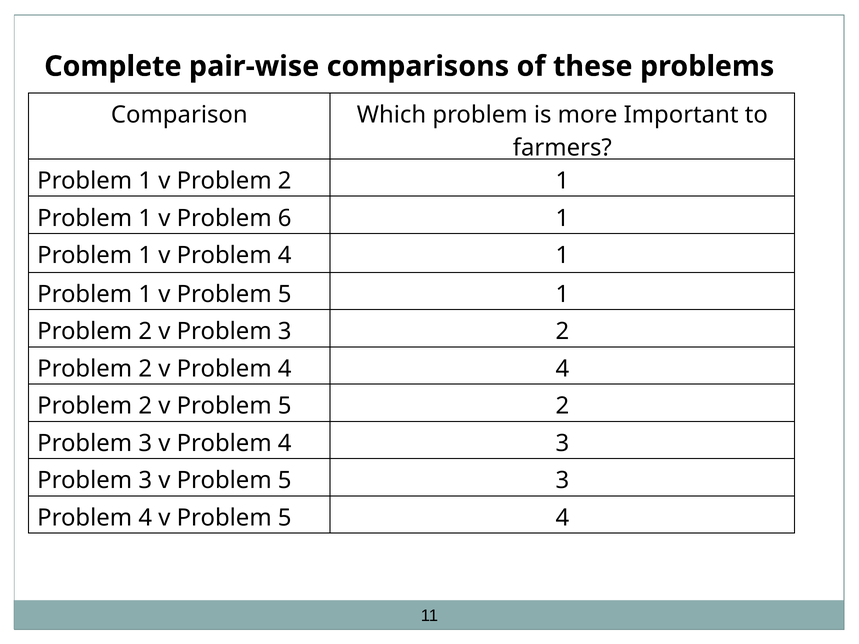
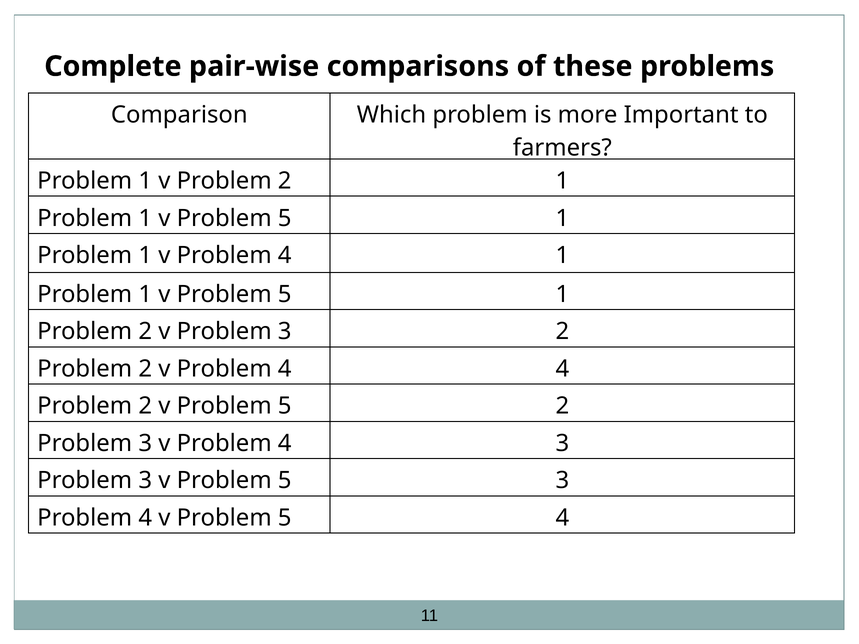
6: 6 -> 5 (285, 218)
